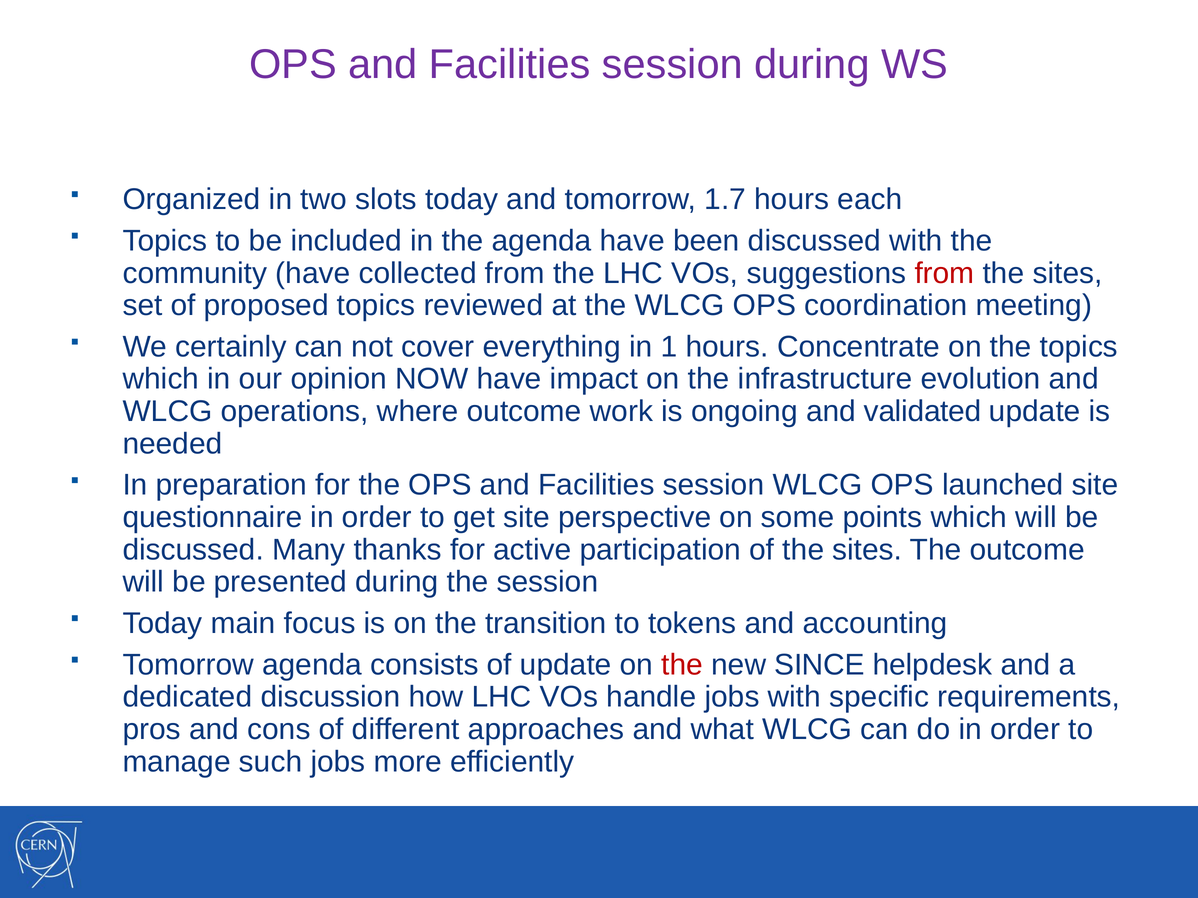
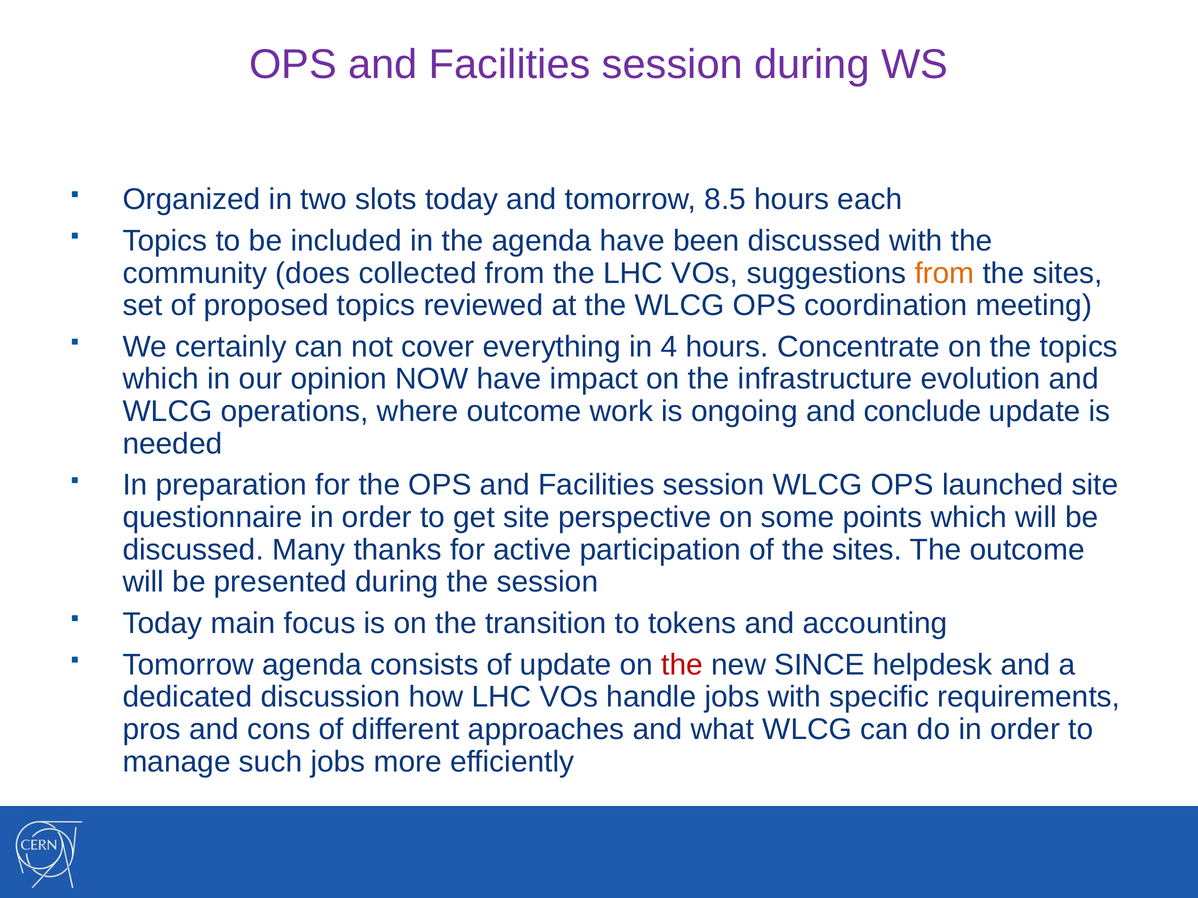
1.7: 1.7 -> 8.5 (725, 200)
community have: have -> does (313, 273)
from colour: red -> orange (945, 273)
1: 1 -> 4 (669, 347)
validated: validated -> conclude (923, 412)
